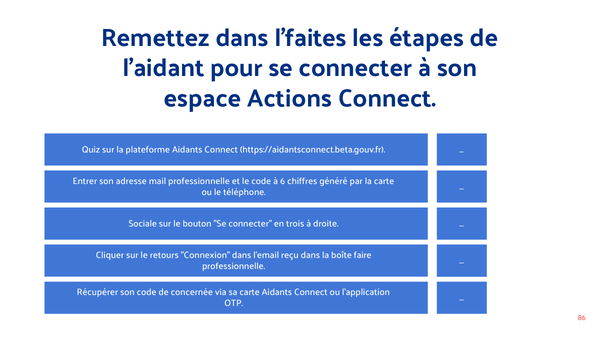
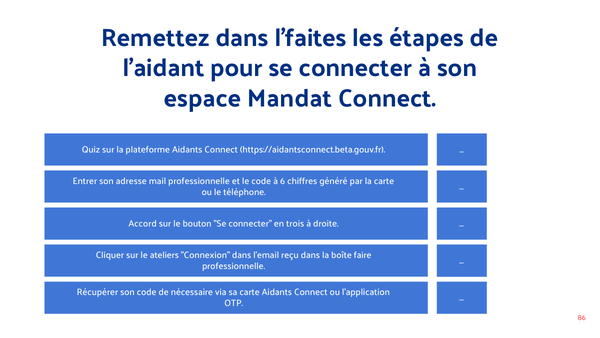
Actions: Actions -> Mandat (290, 98)
Sociale: Sociale -> Accord (143, 223)
retours: retours -> ateliers (164, 255)
concernée: concernée -> nécessaire (192, 292)
